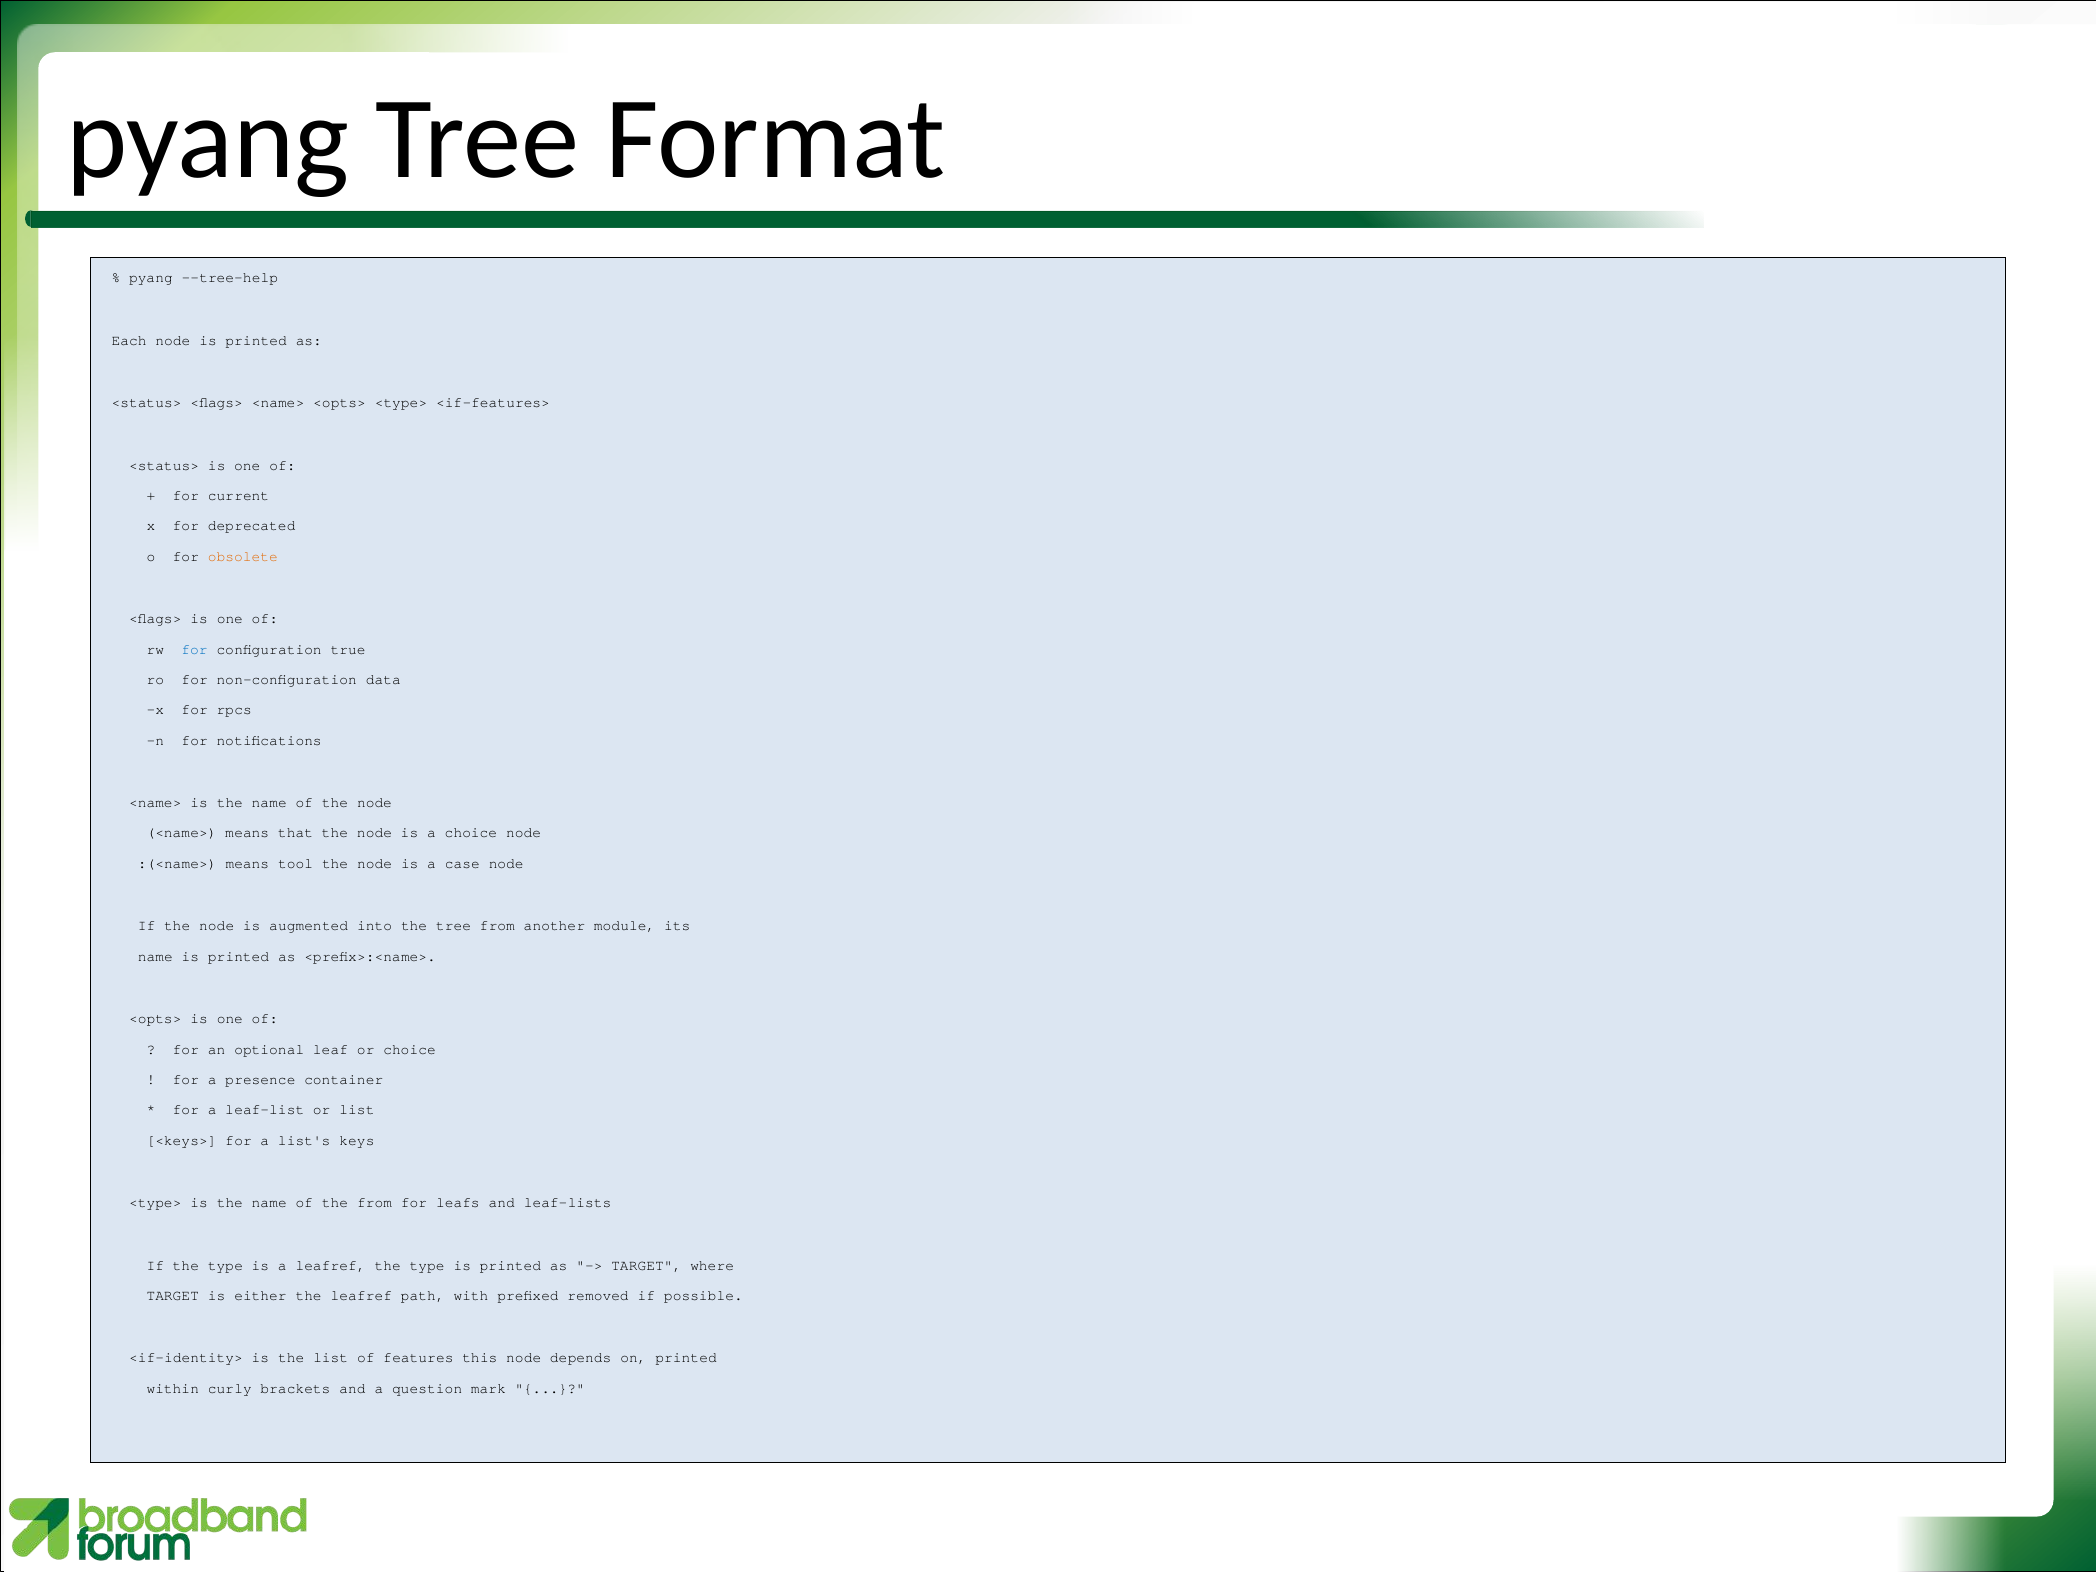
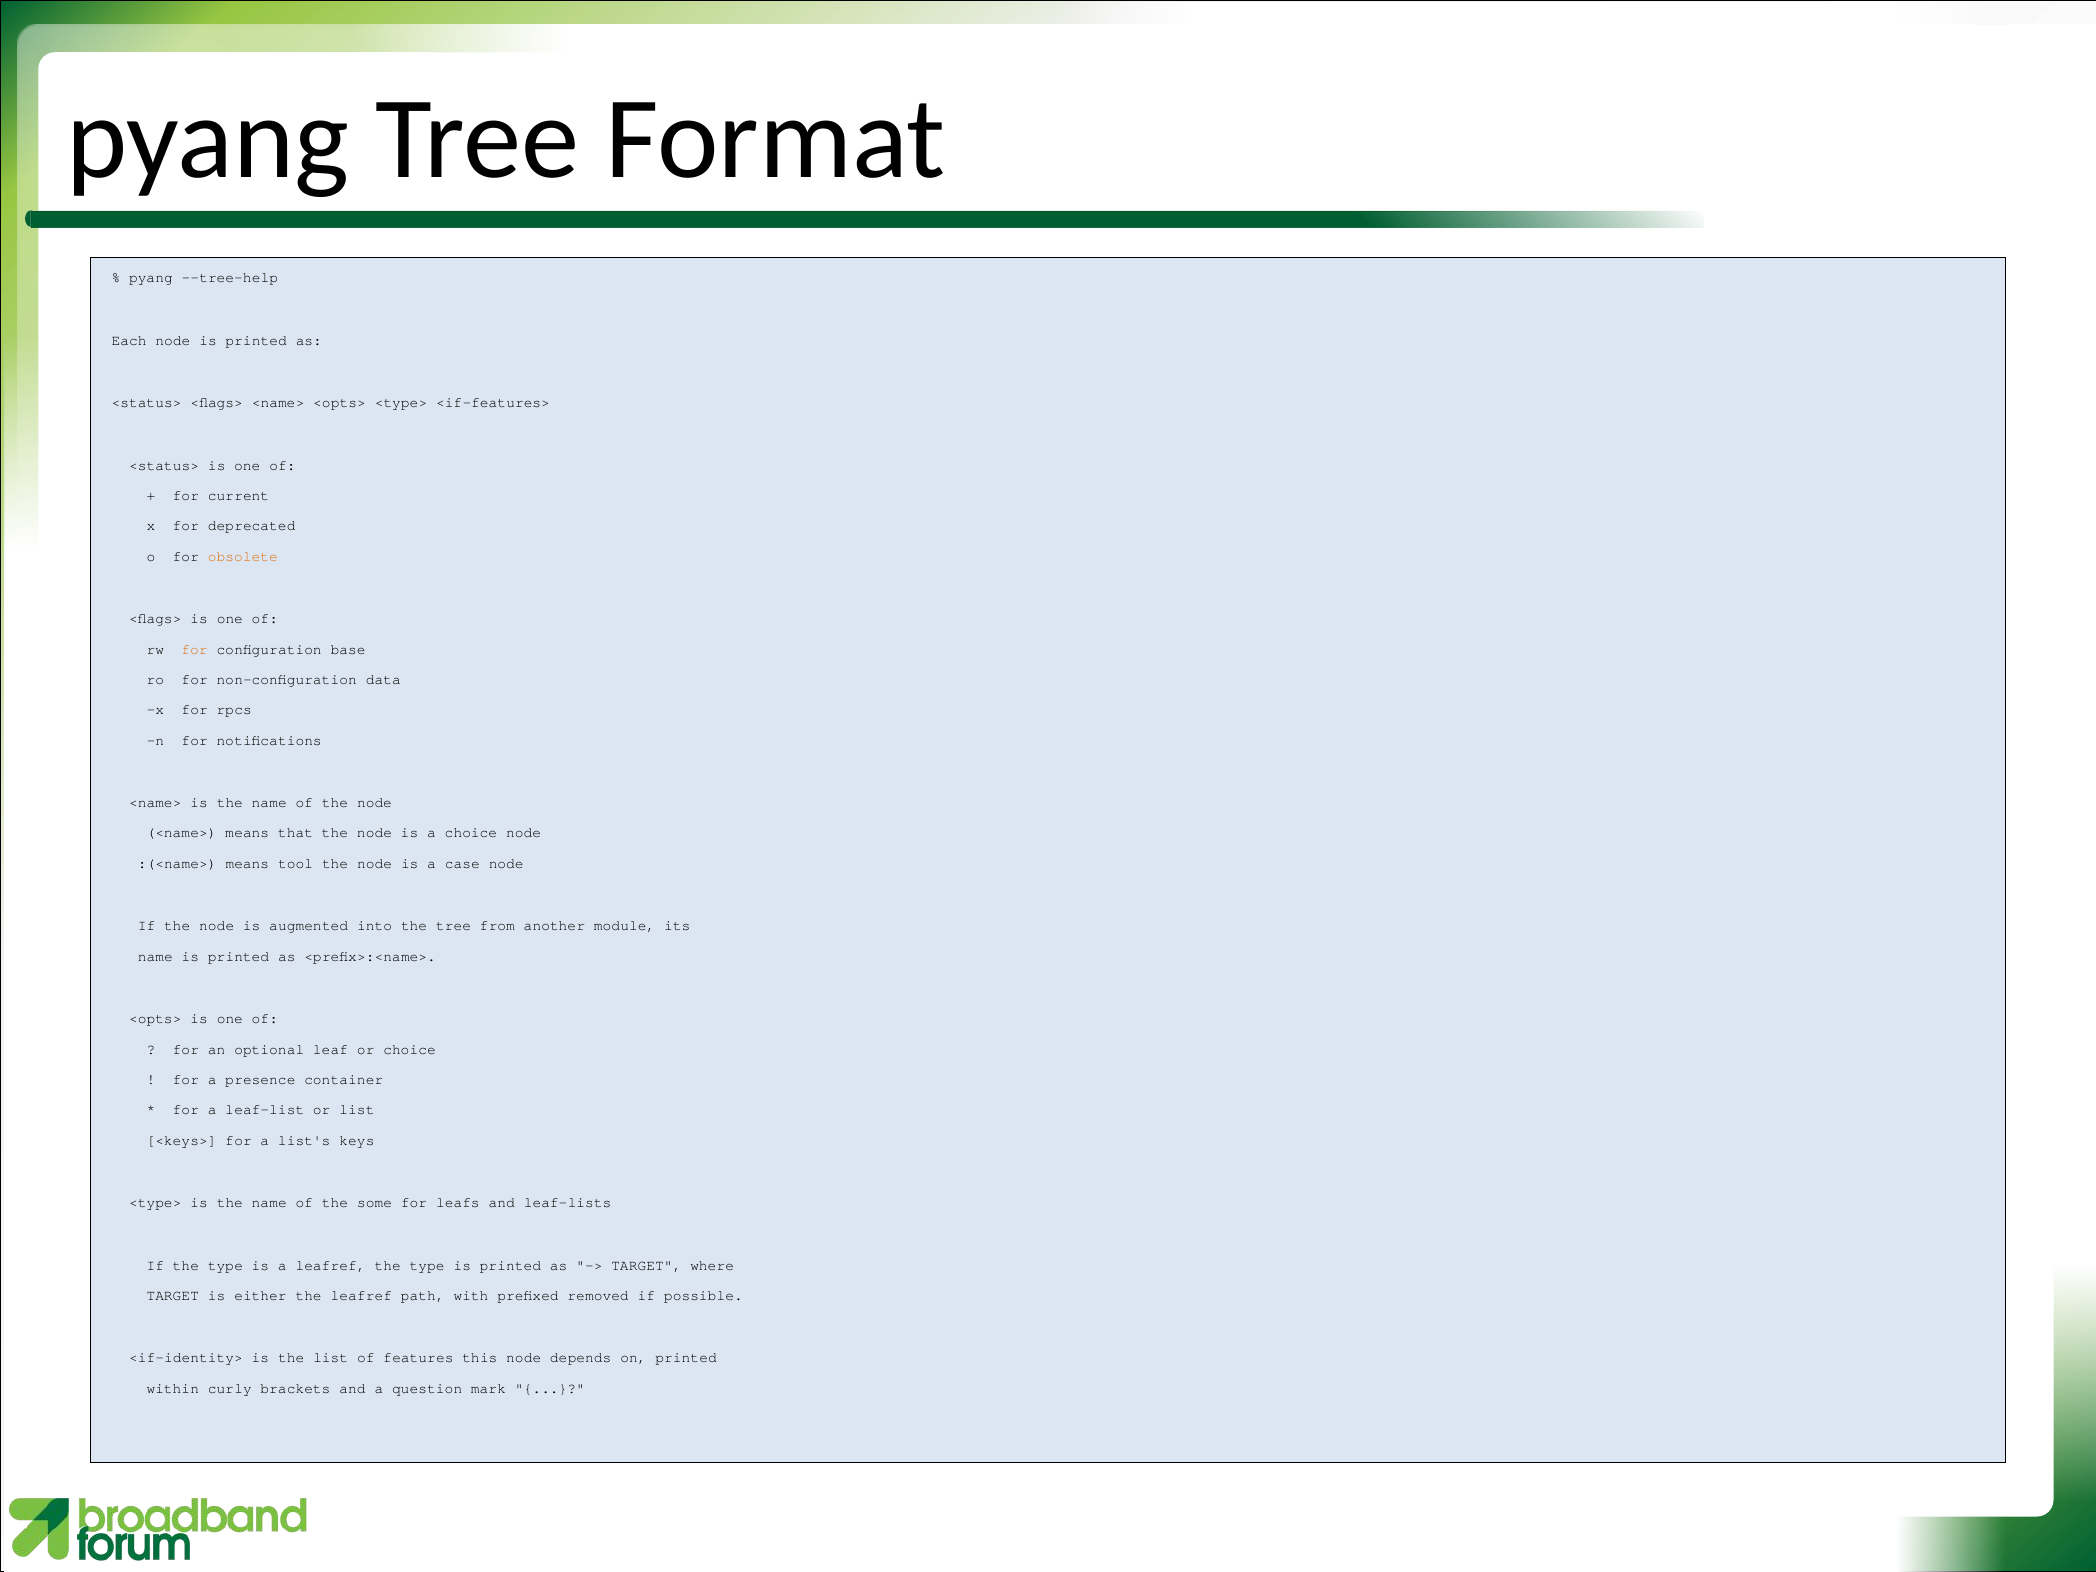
for colour: blue -> orange (195, 649)
true: true -> base (348, 649)
the from: from -> some (375, 1203)
